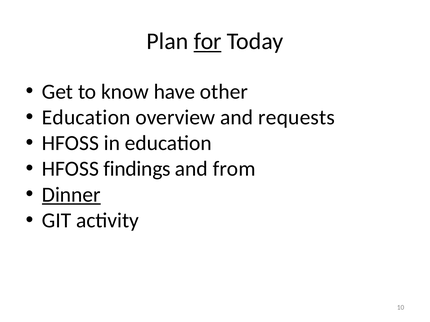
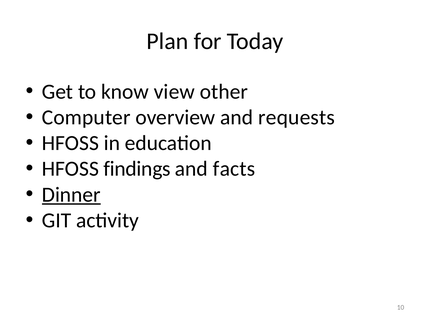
for underline: present -> none (208, 41)
have: have -> view (174, 92)
Education: Education -> Computer (86, 118)
from: from -> facts (234, 169)
